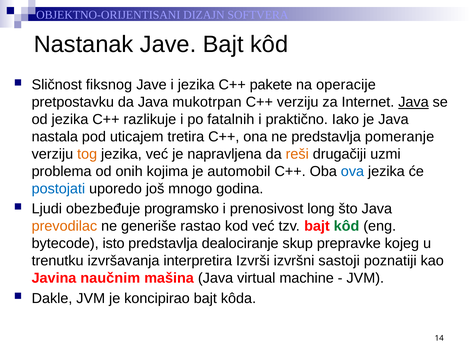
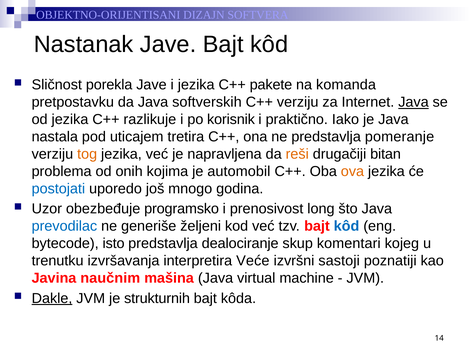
fiksnog: fiksnog -> porekla (109, 85)
operacije: operacije -> komanda (346, 85)
mukotrpan: mukotrpan -> softverskih (207, 102)
fatalnih: fatalnih -> korisnik (231, 120)
uzmi: uzmi -> bitan (386, 154)
ova colour: blue -> orange (352, 171)
Ljudi: Ljudi -> Uzor (47, 209)
prevodilac colour: orange -> blue (64, 226)
rastao: rastao -> željeni (201, 226)
kôd colour: green -> blue (347, 226)
prepravke: prepravke -> komentari (349, 243)
Izvrši: Izvrši -> Veće (253, 261)
Dakle underline: none -> present (52, 298)
koncipirao: koncipirao -> strukturnih (157, 298)
